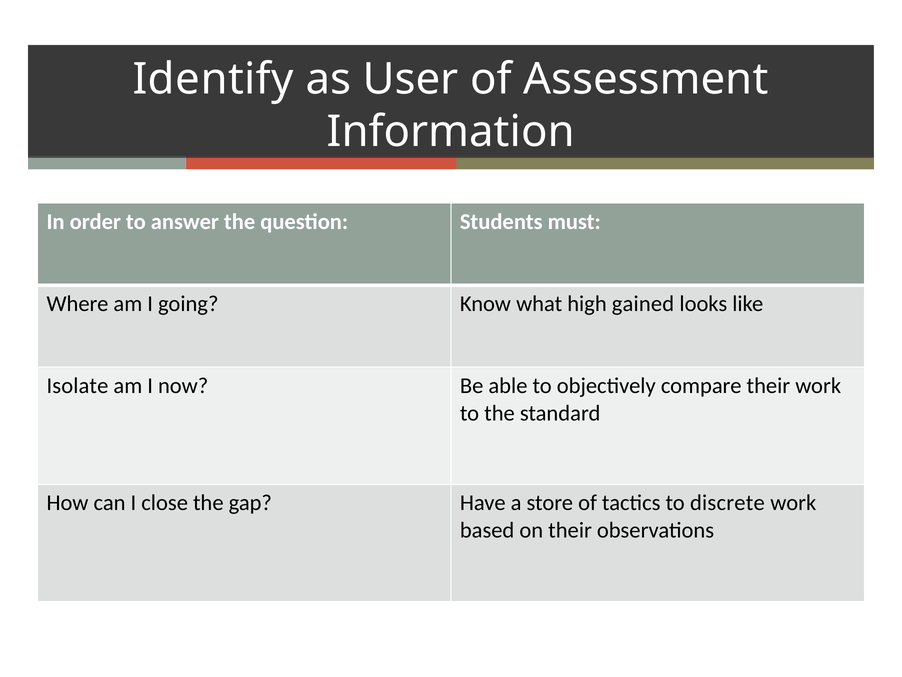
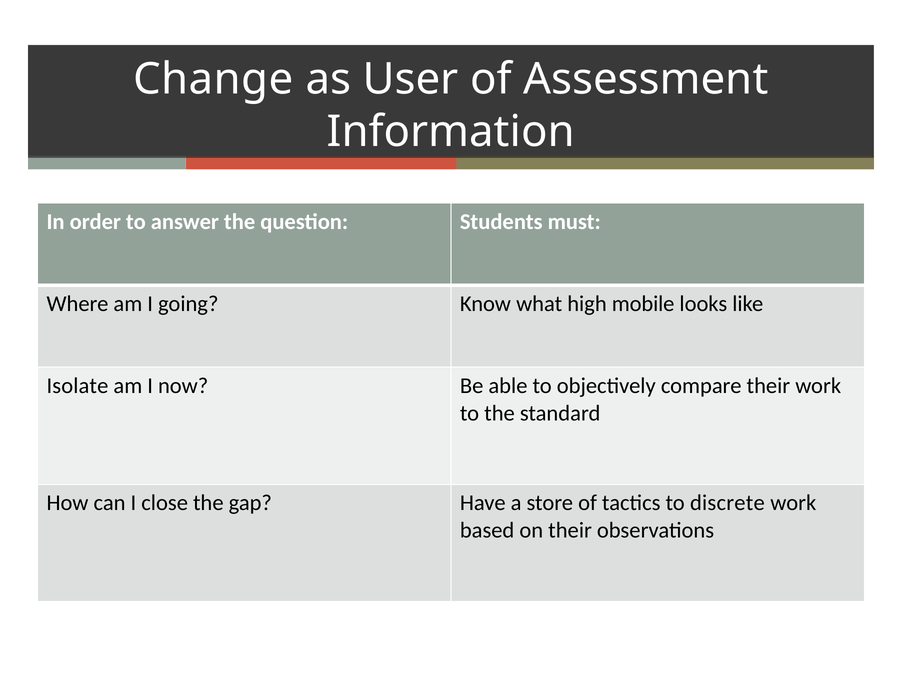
Identify: Identify -> Change (213, 79)
gained: gained -> mobile (643, 303)
